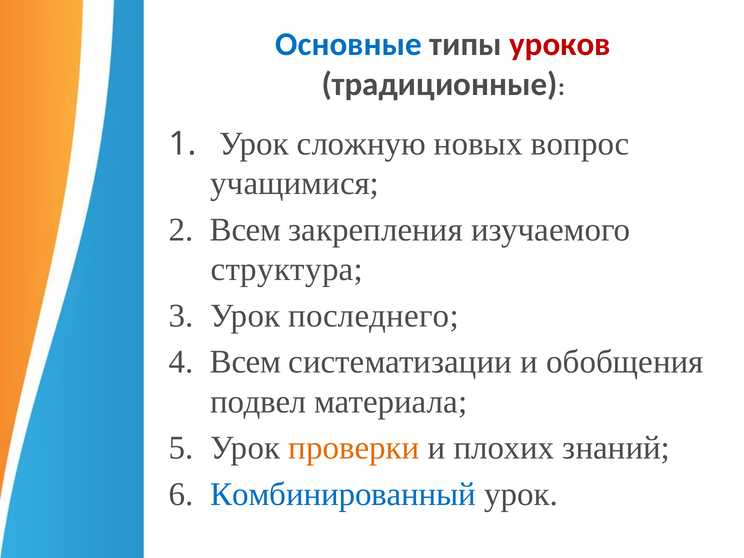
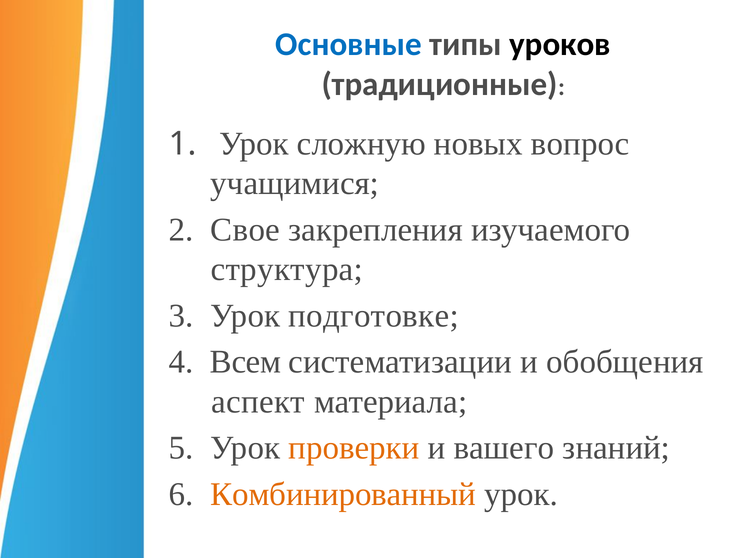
уроков colour: red -> black (560, 45)
Всем: Всем -> Свое (245, 230)
последнего: последнего -> подготовке (374, 316)
подвел: подвел -> аспект (258, 402)
плохих: плохих -> вашего (504, 448)
Комбинированный colour: blue -> orange (343, 494)
